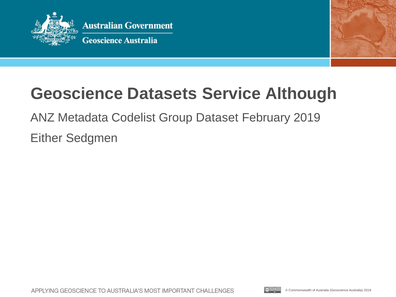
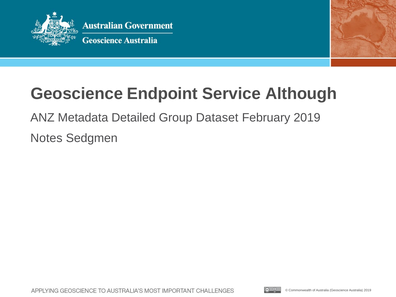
Datasets: Datasets -> Endpoint (162, 94)
Codelist: Codelist -> Detailed (134, 118)
Either: Either -> Notes (46, 138)
